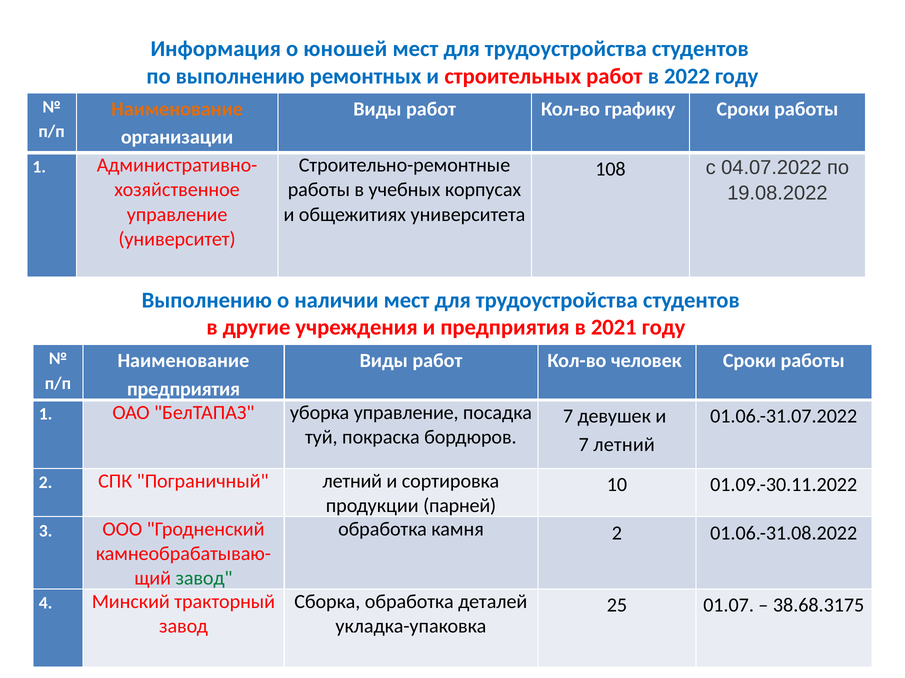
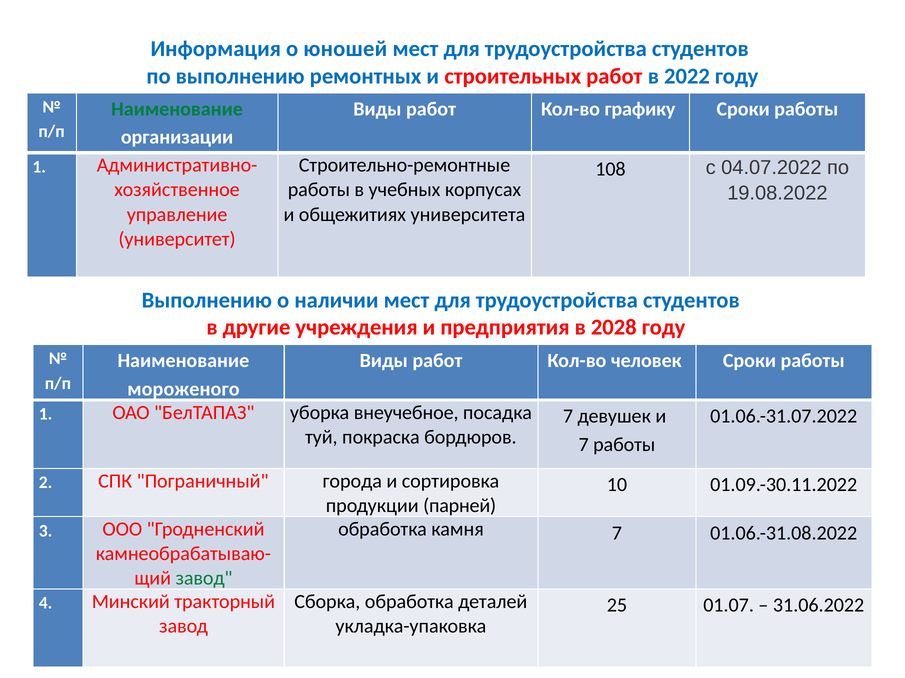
Наименование colour: orange -> green (177, 109)
2021: 2021 -> 2028 (614, 328)
предприятия: предприятия -> мороженого (183, 389)
уборка управление: управление -> внеучебное (406, 413)
7 летний: летний -> работы (624, 445)
Пограничный летний: летний -> города (352, 482)
камня 2: 2 -> 7 (617, 533)
38.68.3175: 38.68.3175 -> 31.06.2022 (819, 606)
